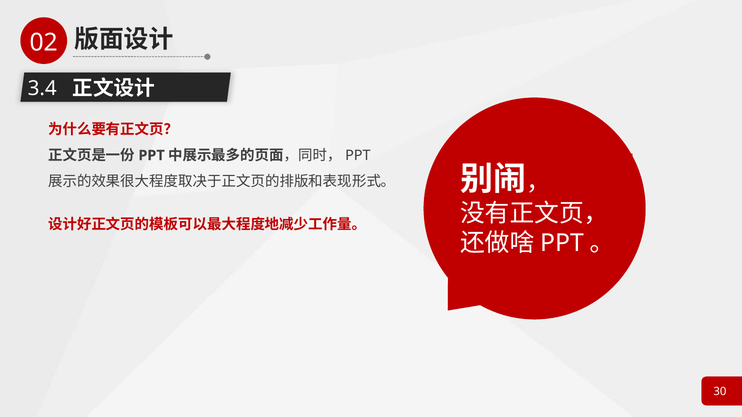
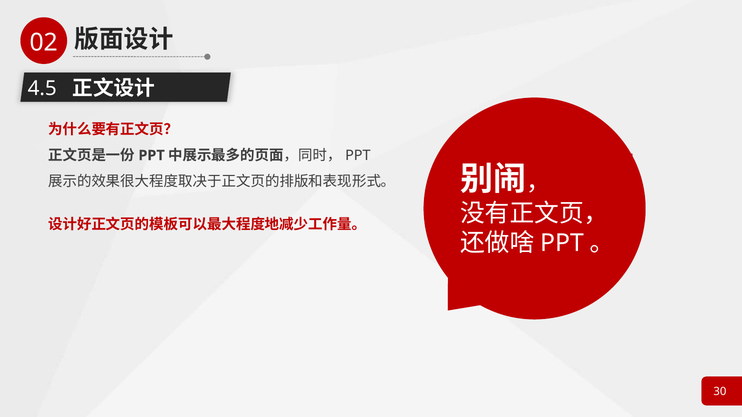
3.4: 3.4 -> 4.5 (42, 89)
